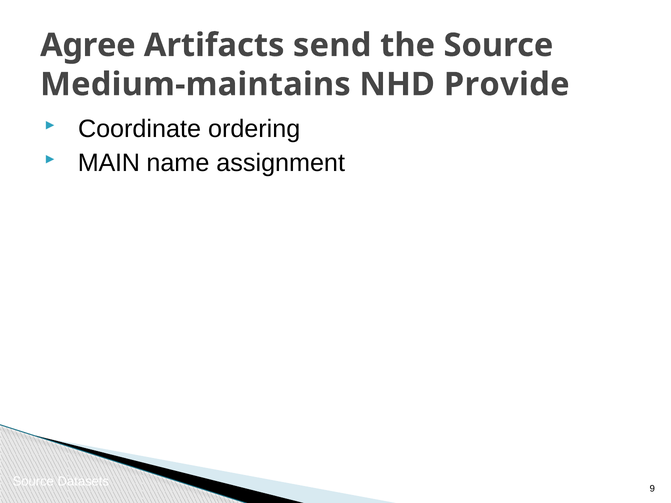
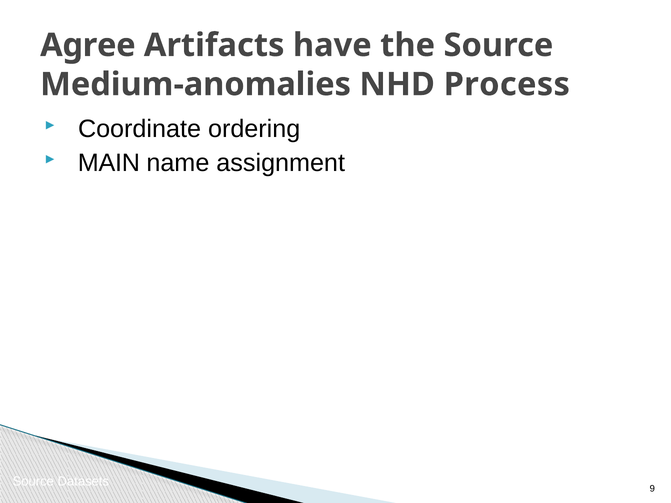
send: send -> have (332, 45)
Medium-maintains: Medium-maintains -> Medium-anomalies (196, 84)
Provide: Provide -> Process (507, 84)
